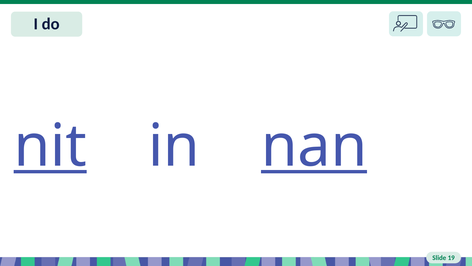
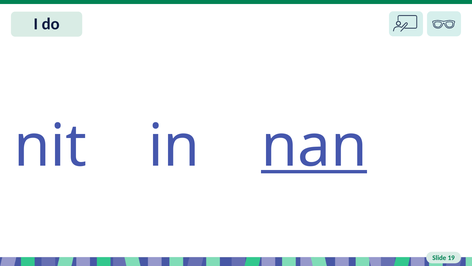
nit underline: present -> none (50, 146)
